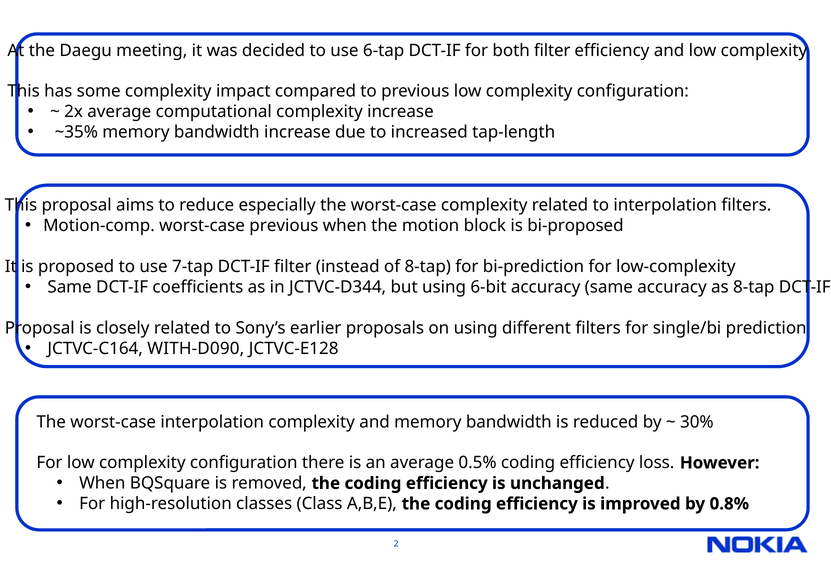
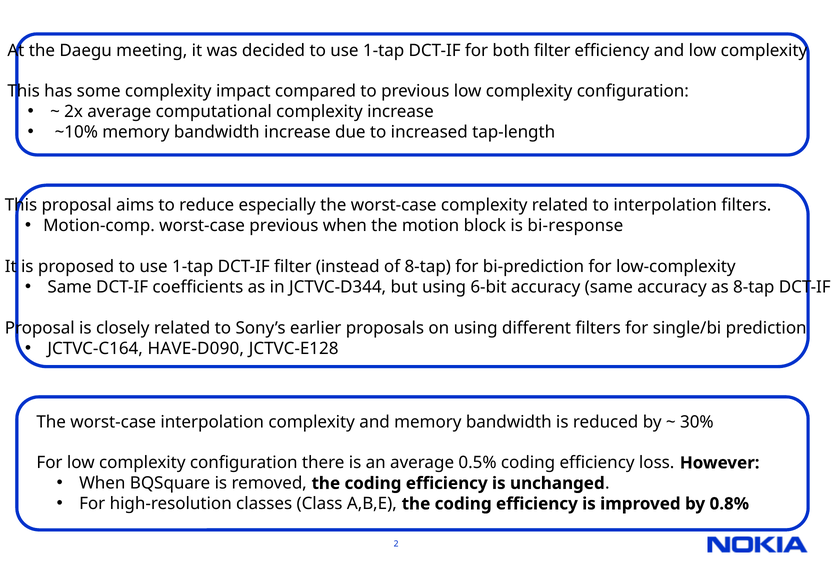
decided to use 6-tap: 6-tap -> 1-tap (384, 50)
~35%: ~35% -> ~10% (76, 132)
bi-proposed: bi-proposed -> bi-response (575, 225)
proposed to use 7-tap: 7-tap -> 1-tap (193, 266)
WITH-D090: WITH-D090 -> HAVE-D090 (196, 348)
